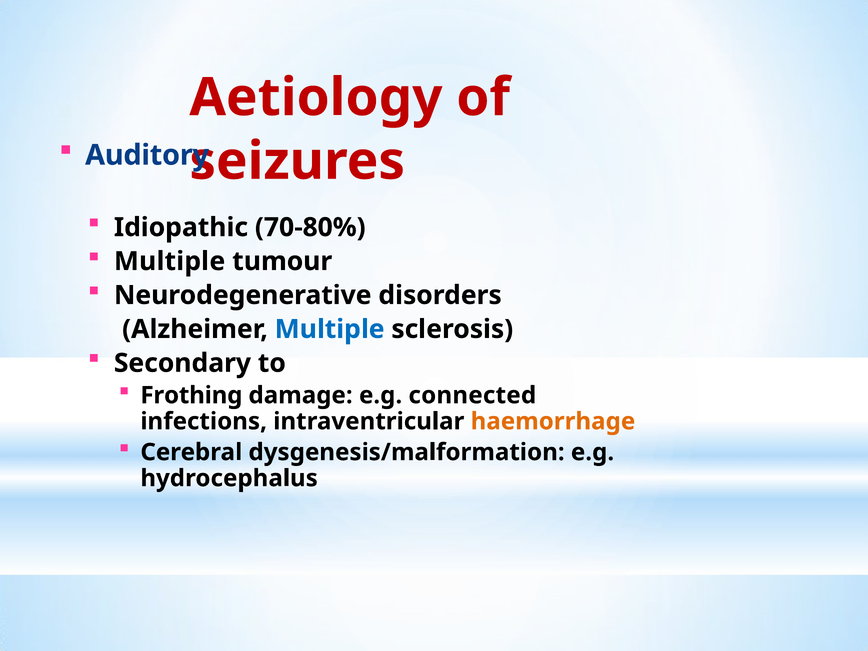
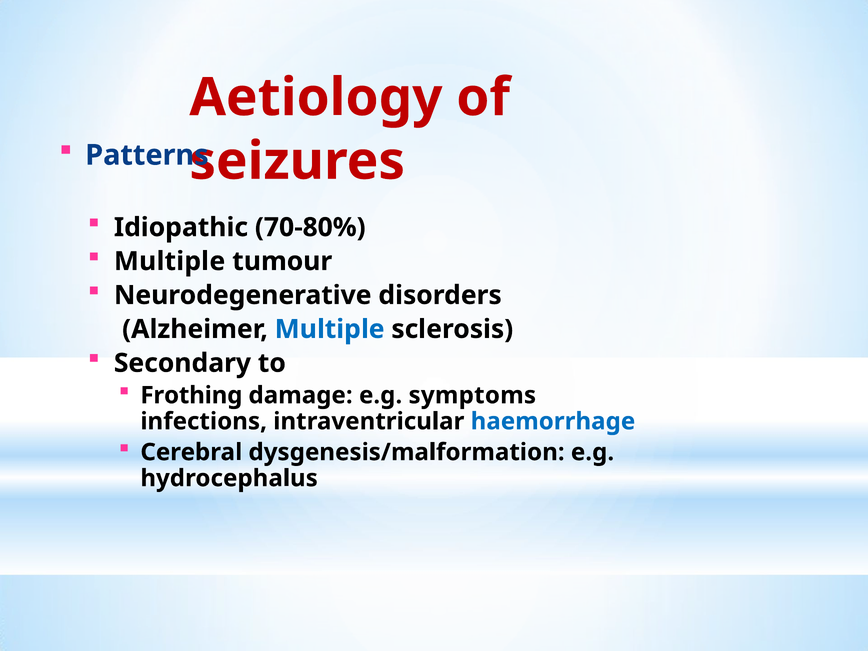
Auditory: Auditory -> Patterns (147, 155)
connected: connected -> symptoms (472, 395)
haemorrhage colour: orange -> blue (553, 421)
